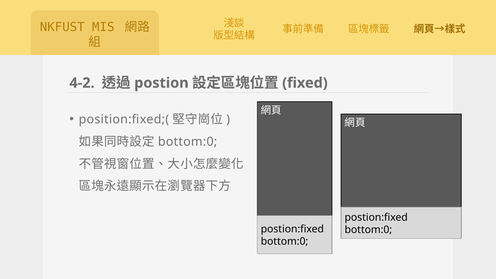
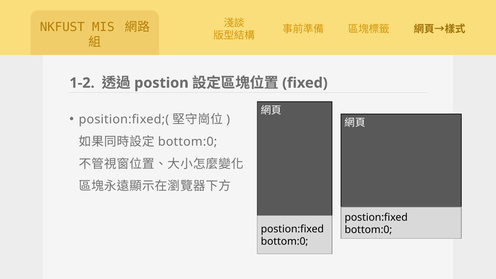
4-2: 4-2 -> 1-2 (82, 83)
